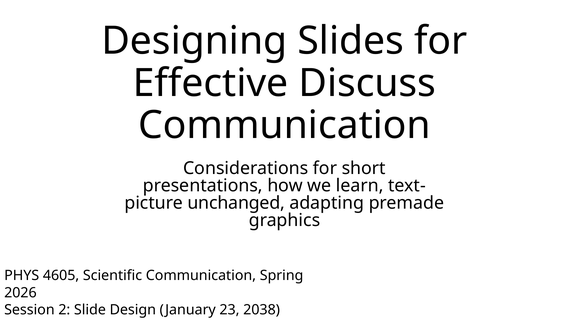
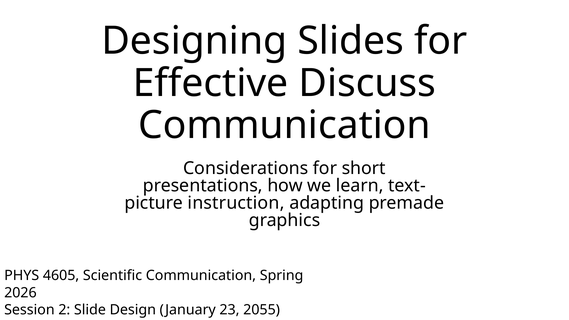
unchanged: unchanged -> instruction (236, 203)
2038: 2038 -> 2055 (262, 310)
